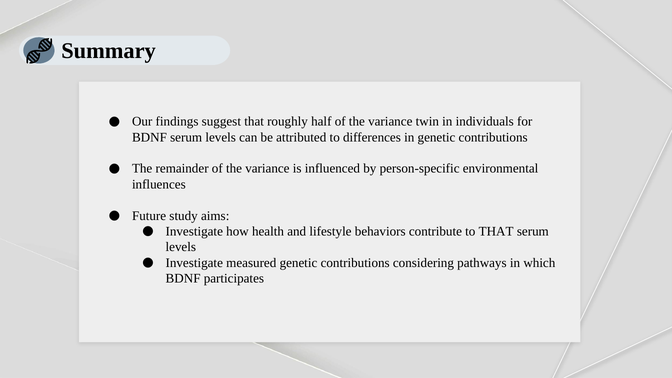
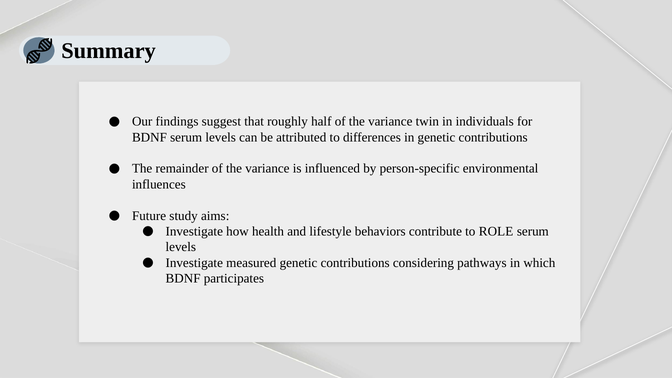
to THAT: THAT -> ROLE (496, 231)
